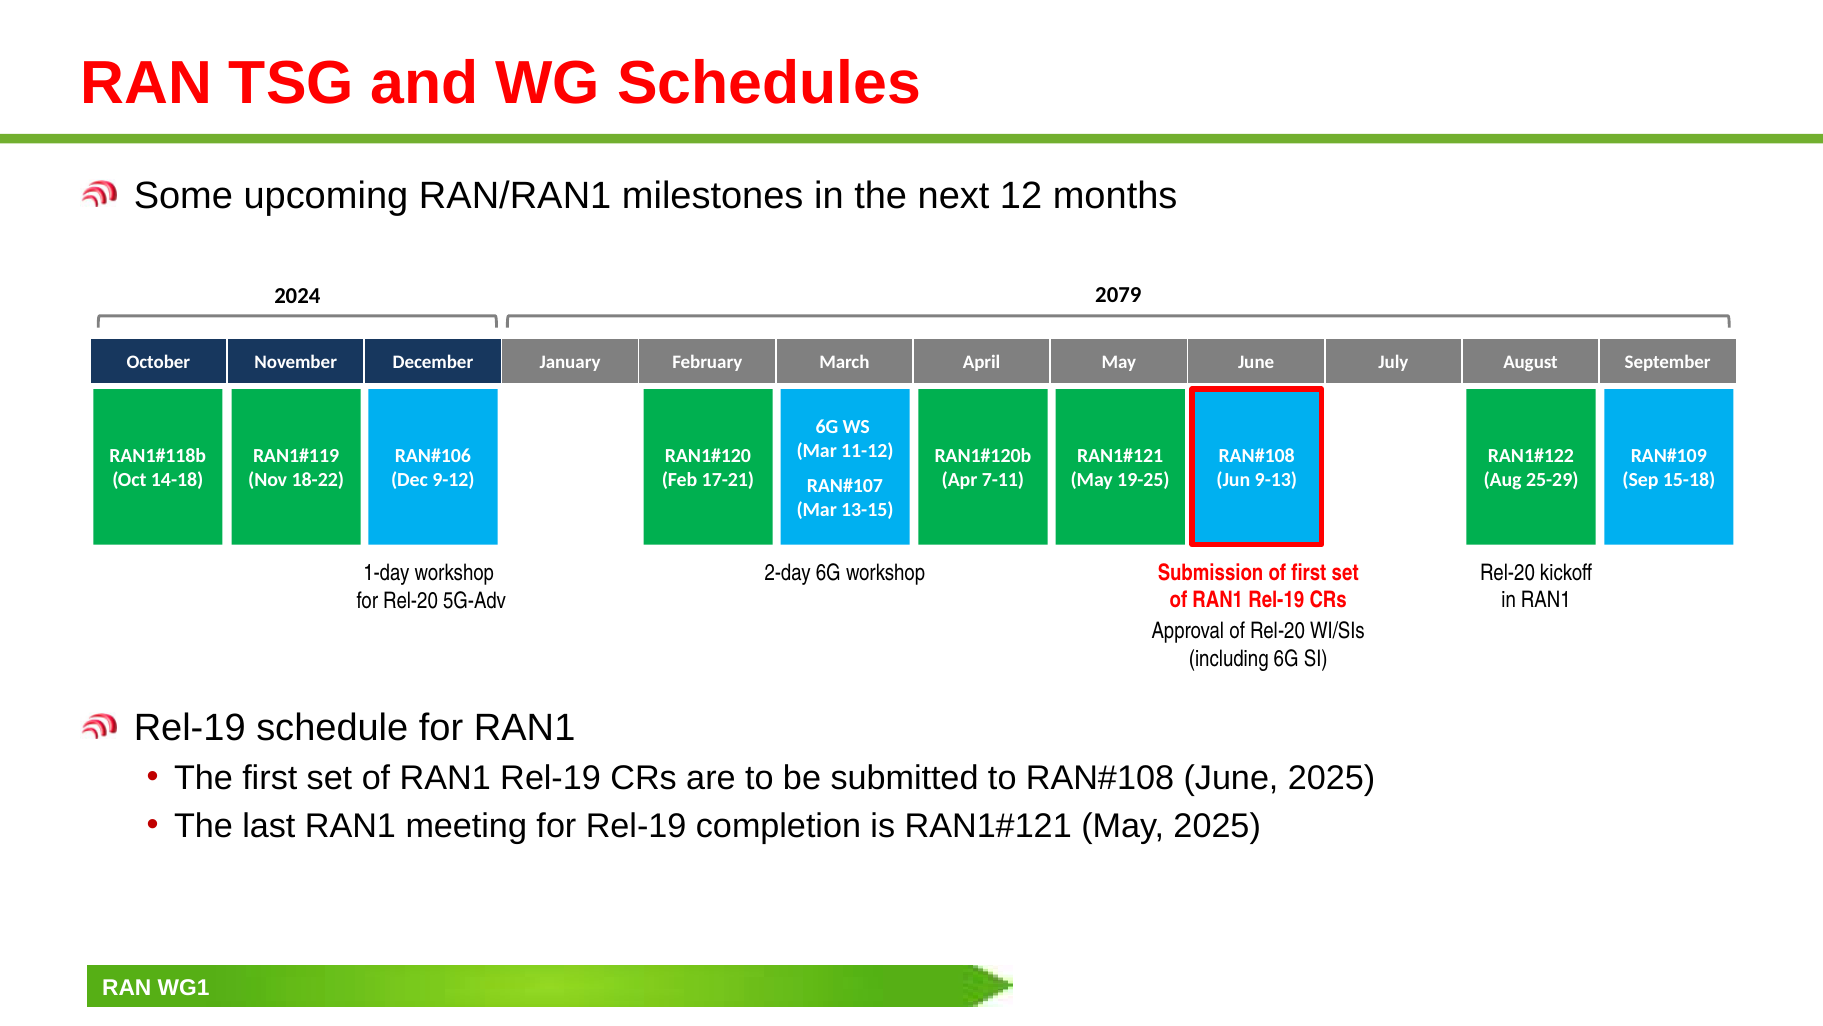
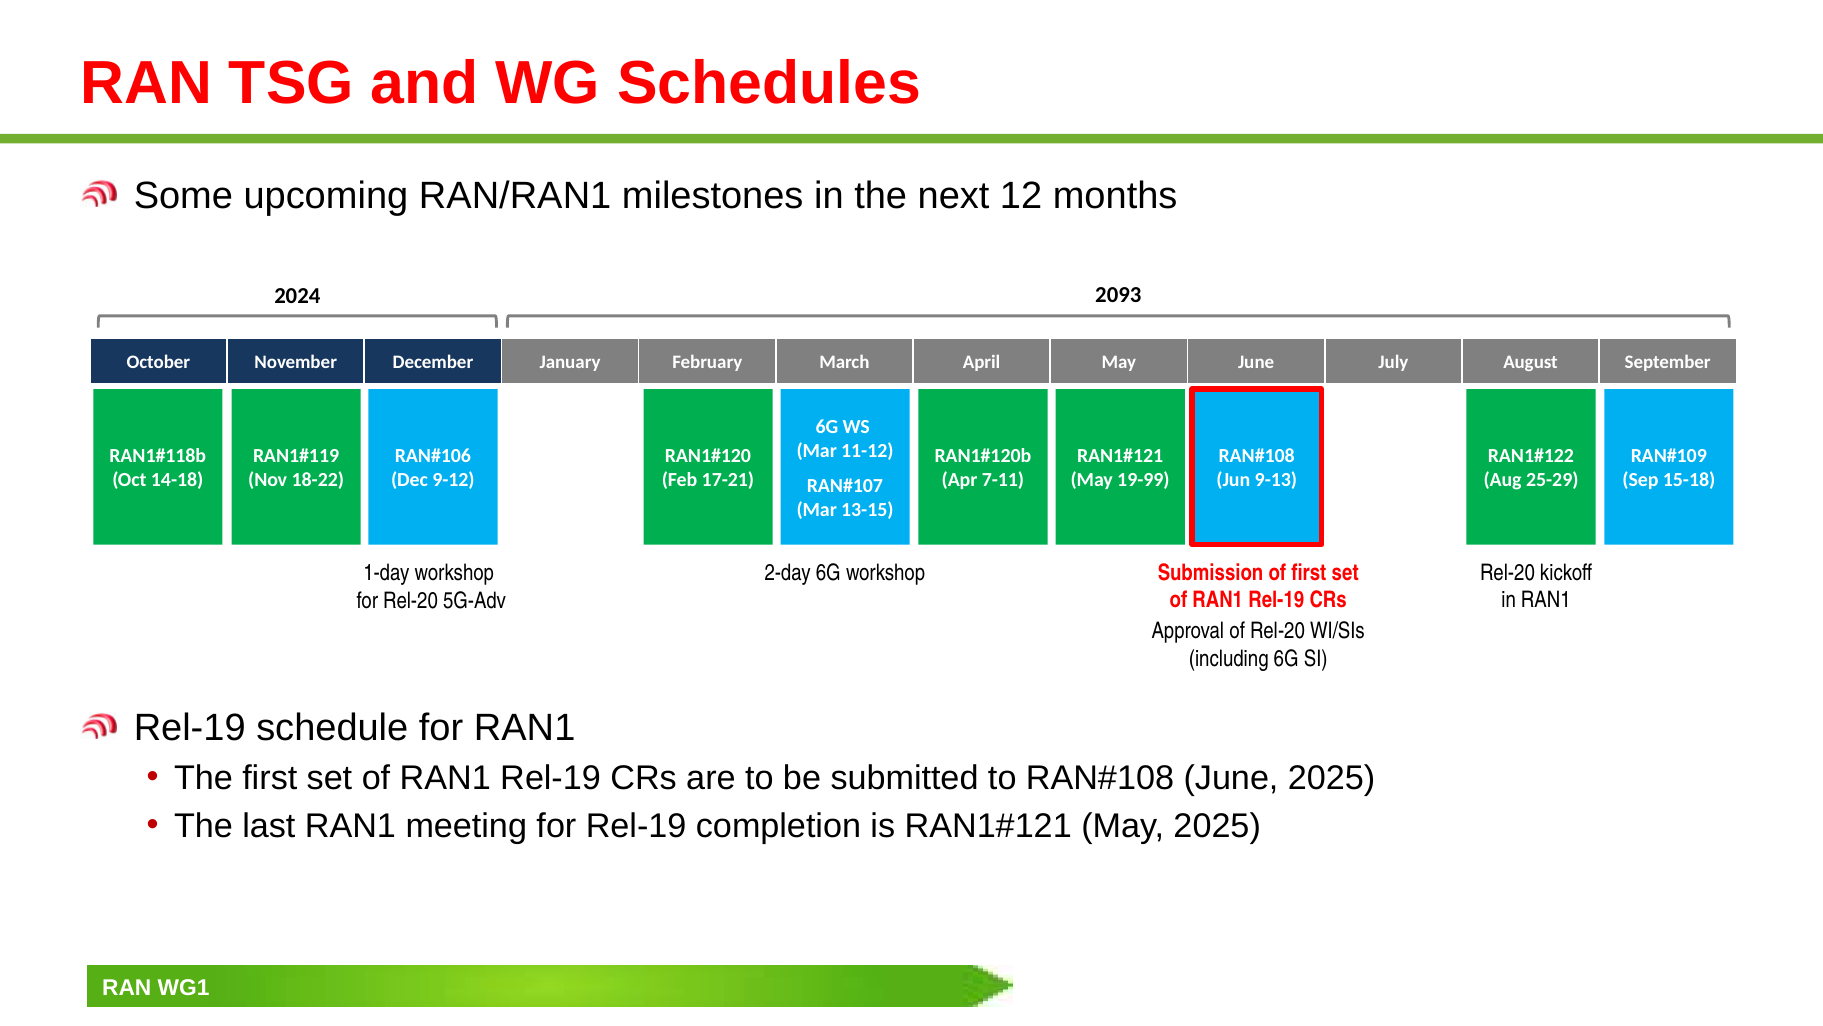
2079: 2079 -> 2093 (1118, 295)
19-25: 19-25 -> 19-99 (1143, 480)
